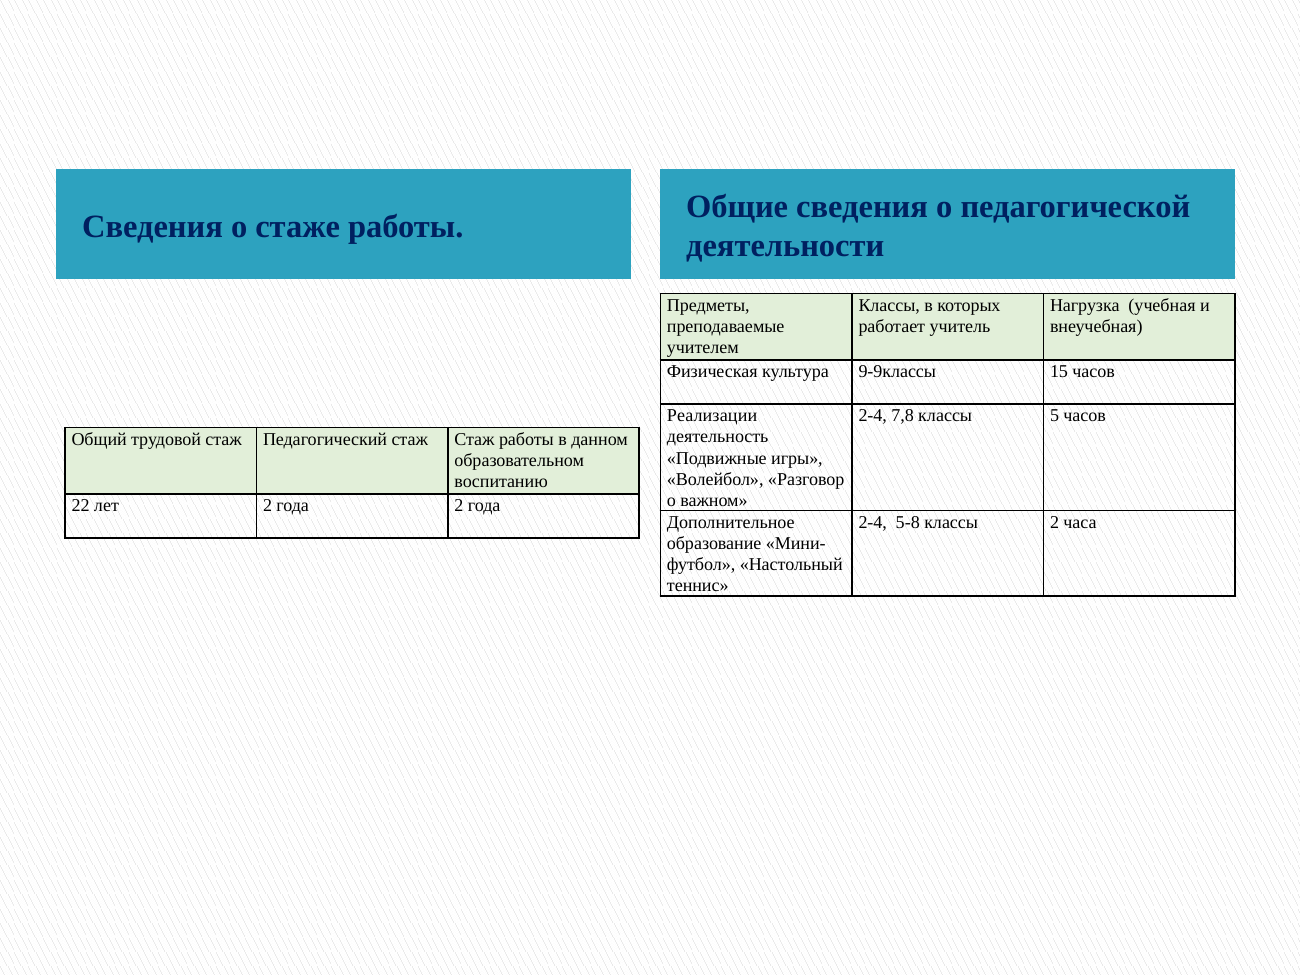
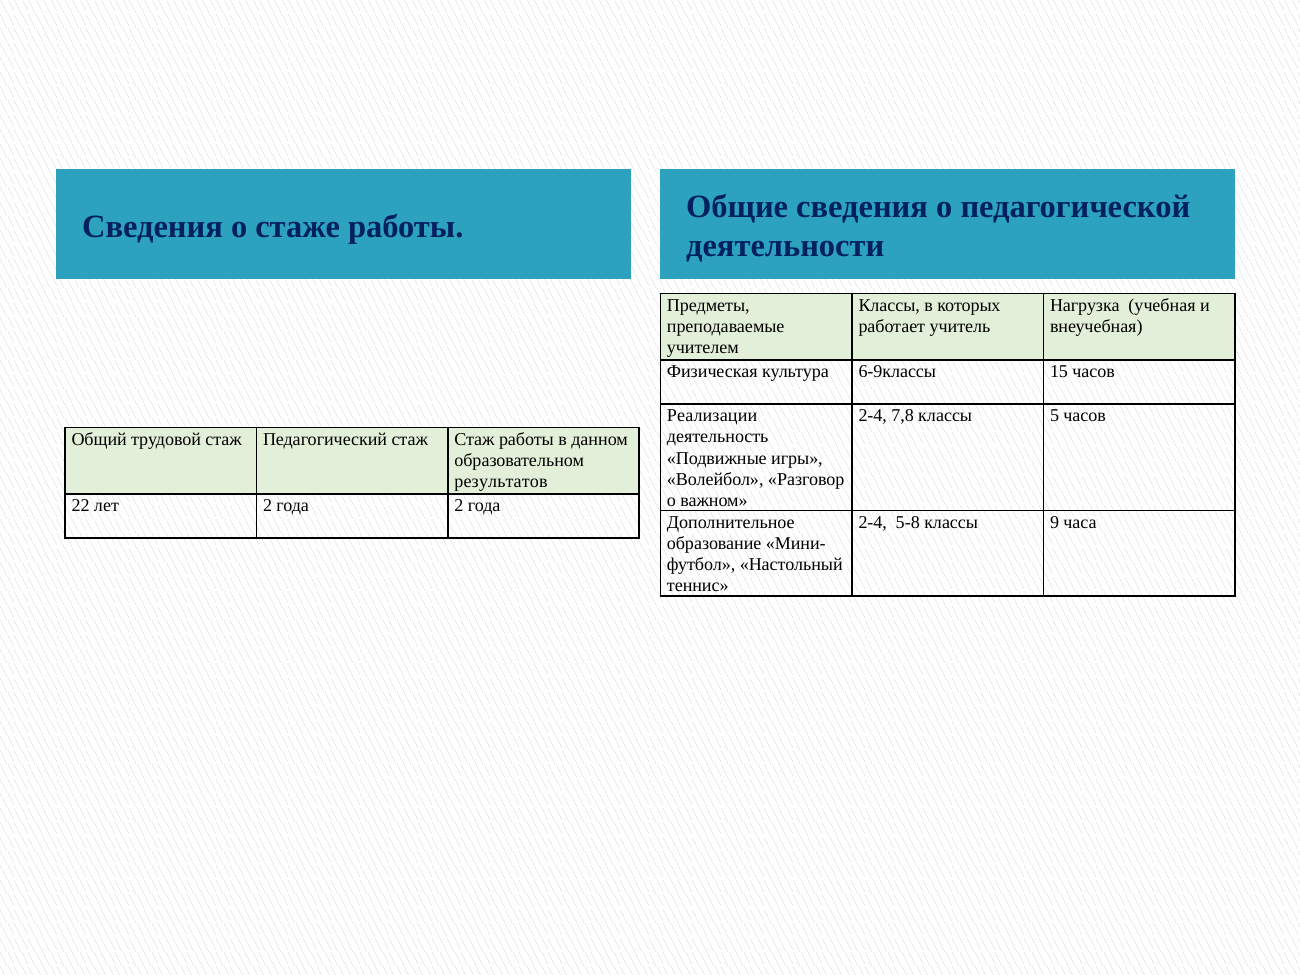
9-9классы: 9-9классы -> 6-9классы (897, 371)
воспитанию: воспитанию -> результатов (501, 482)
классы 2: 2 -> 9 (1055, 522)
